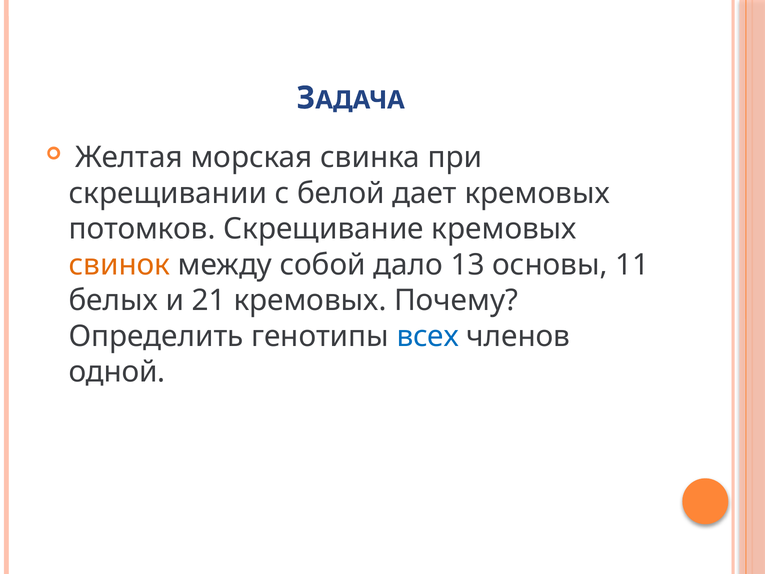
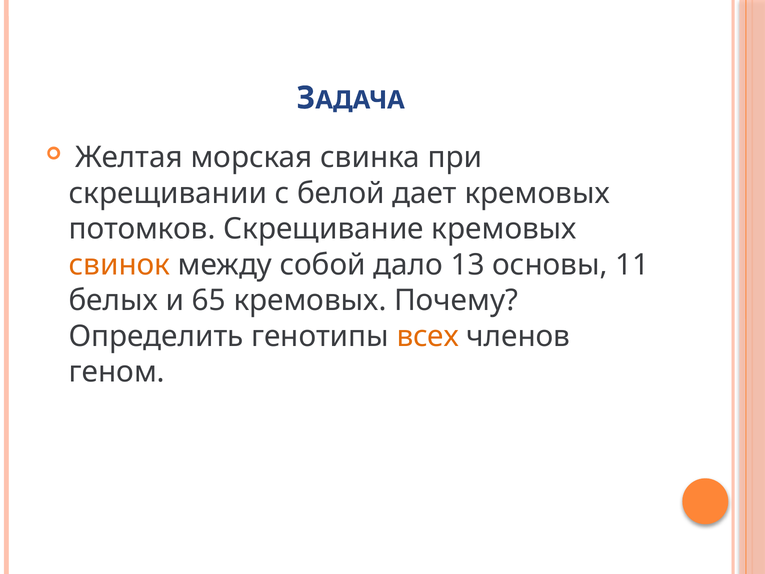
21: 21 -> 65 (209, 300)
всех colour: blue -> orange (428, 336)
одной: одной -> геном (117, 372)
